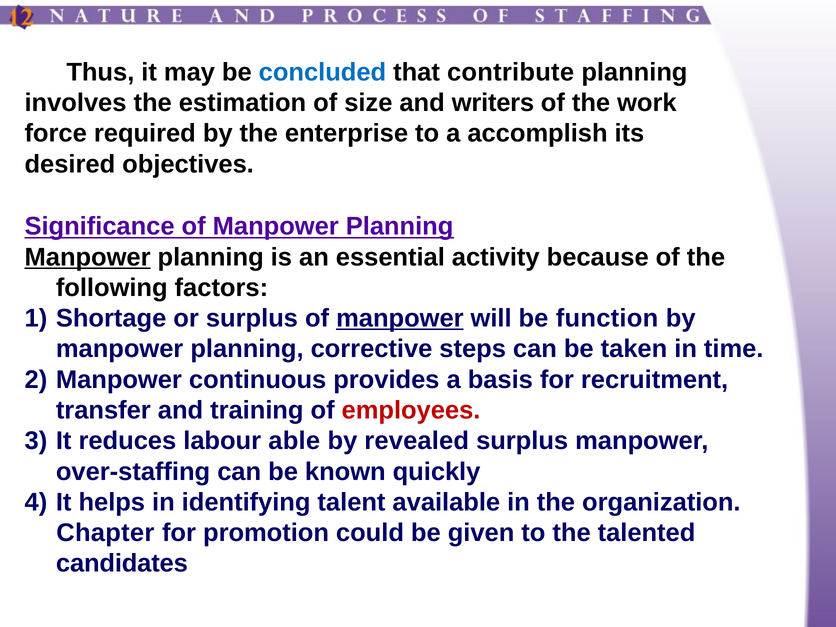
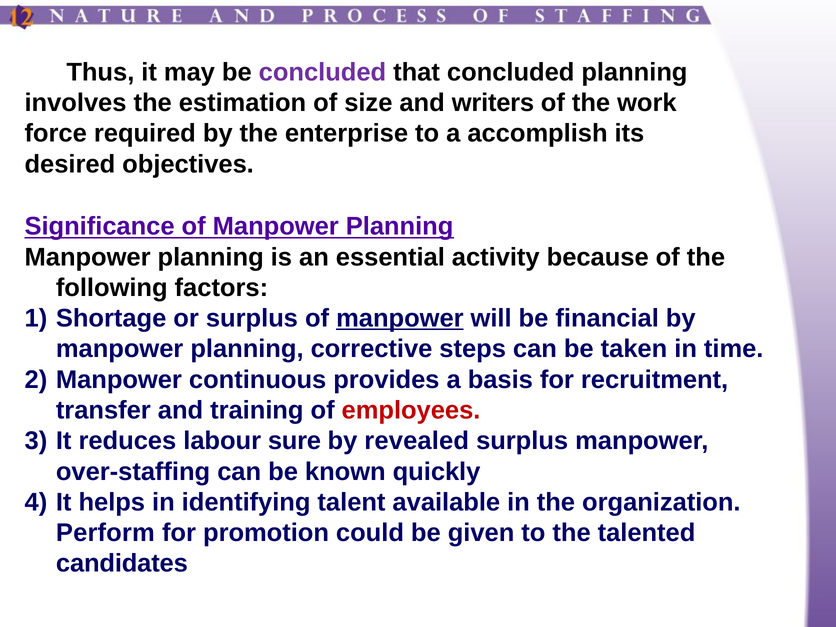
concluded colour: blue -> purple (322, 72)
that contribute: contribute -> concluded (511, 72)
Manpower underline: present -> none (88, 257)
function: function -> financial (607, 318)
able: able -> sure (294, 441)
Chapter: Chapter -> Perform (105, 533)
